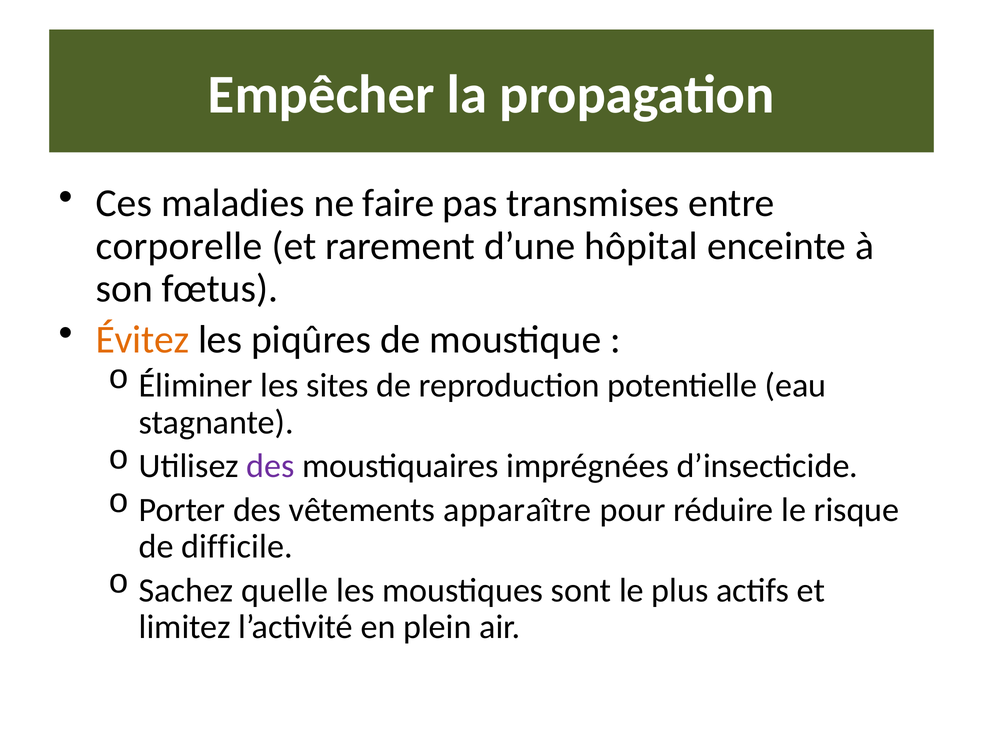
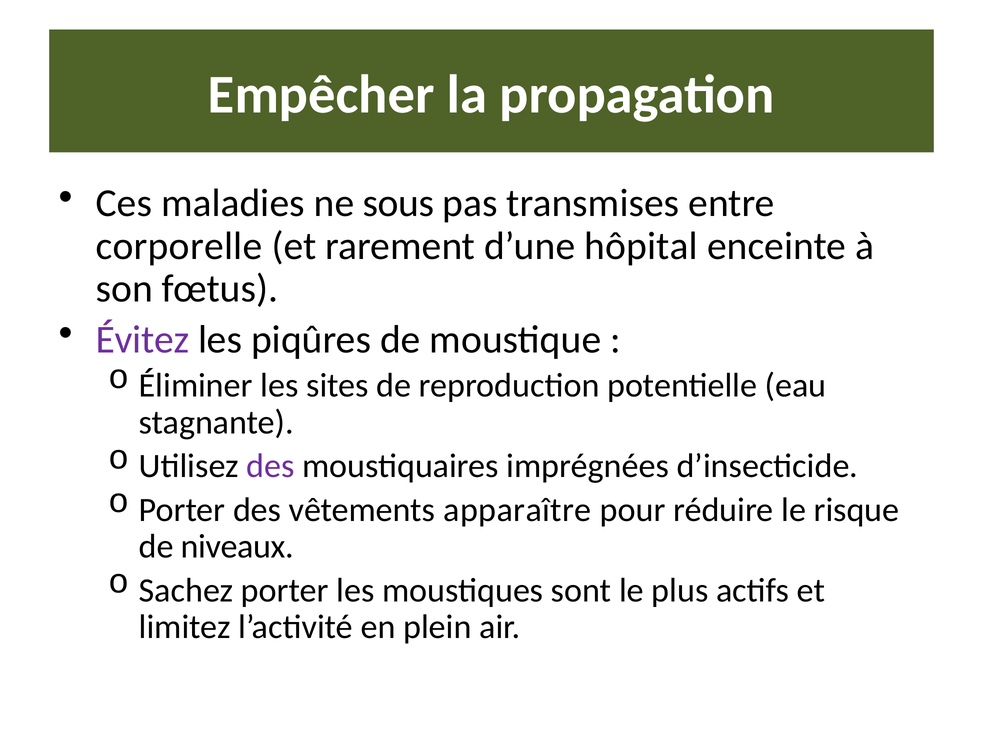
faire: faire -> sous (398, 203)
Évitez colour: orange -> purple (143, 340)
difficile: difficile -> niveaux (237, 547)
Sachez quelle: quelle -> porter (285, 590)
